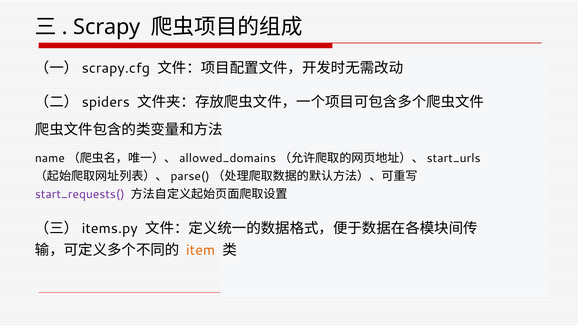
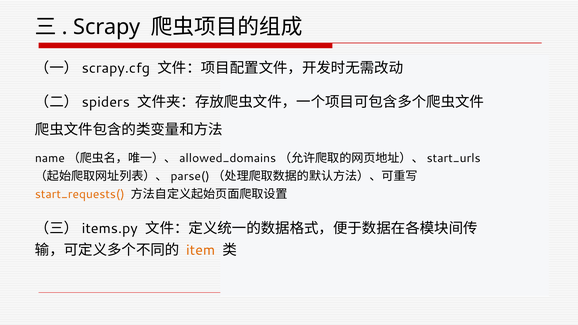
start_requests( colour: purple -> orange (80, 194)
